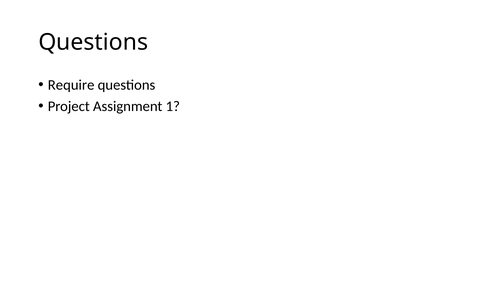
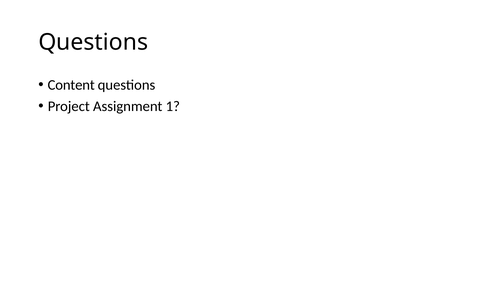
Require: Require -> Content (71, 85)
